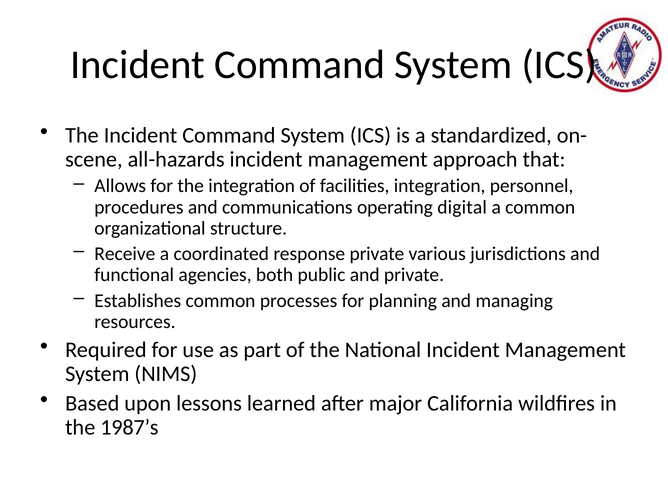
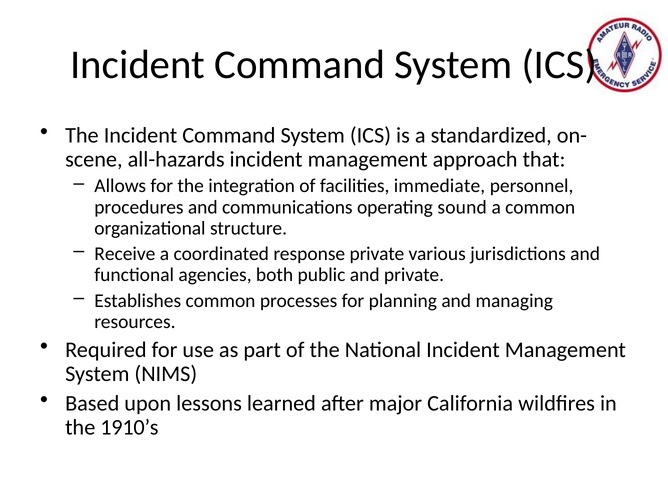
facilities integration: integration -> immediate (439, 186)
digital: digital -> sound (462, 207)
1987’s: 1987’s -> 1910’s (129, 427)
